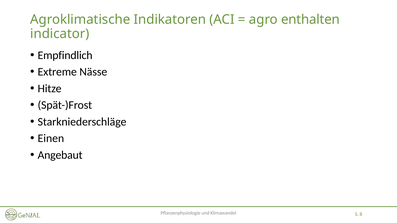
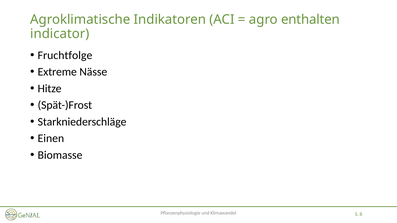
Empfindlich: Empfindlich -> Fruchtfolge (65, 55)
Angebaut: Angebaut -> Biomasse (60, 155)
